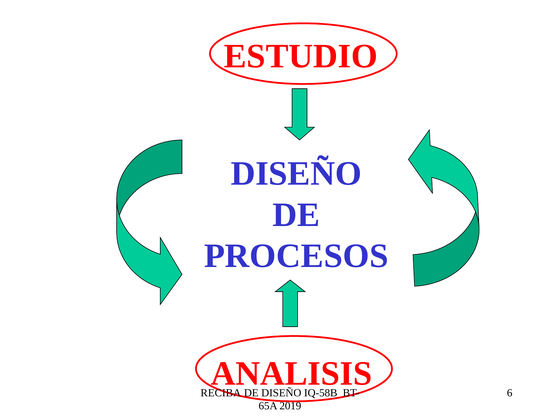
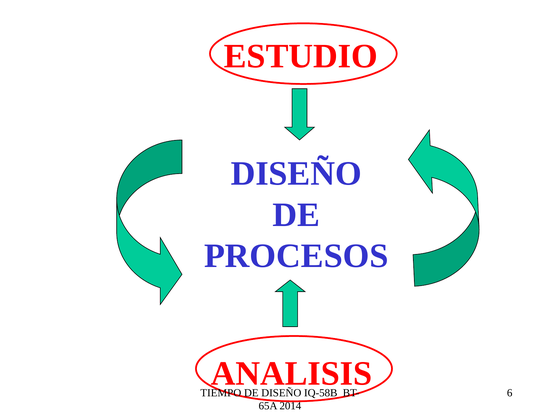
RECIBA: RECIBA -> TIEMPO (221, 393)
2019: 2019 -> 2014 (290, 406)
